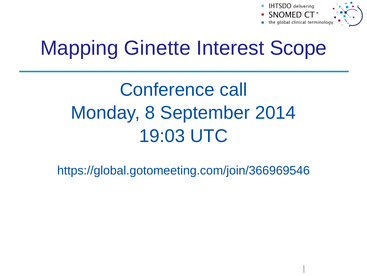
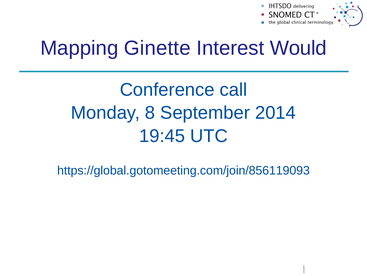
Scope: Scope -> Would (298, 48)
19:03: 19:03 -> 19:45 (162, 136)
https://global.gotomeeting.com/join/366969546: https://global.gotomeeting.com/join/366969546 -> https://global.gotomeeting.com/join/856119093 (183, 170)
